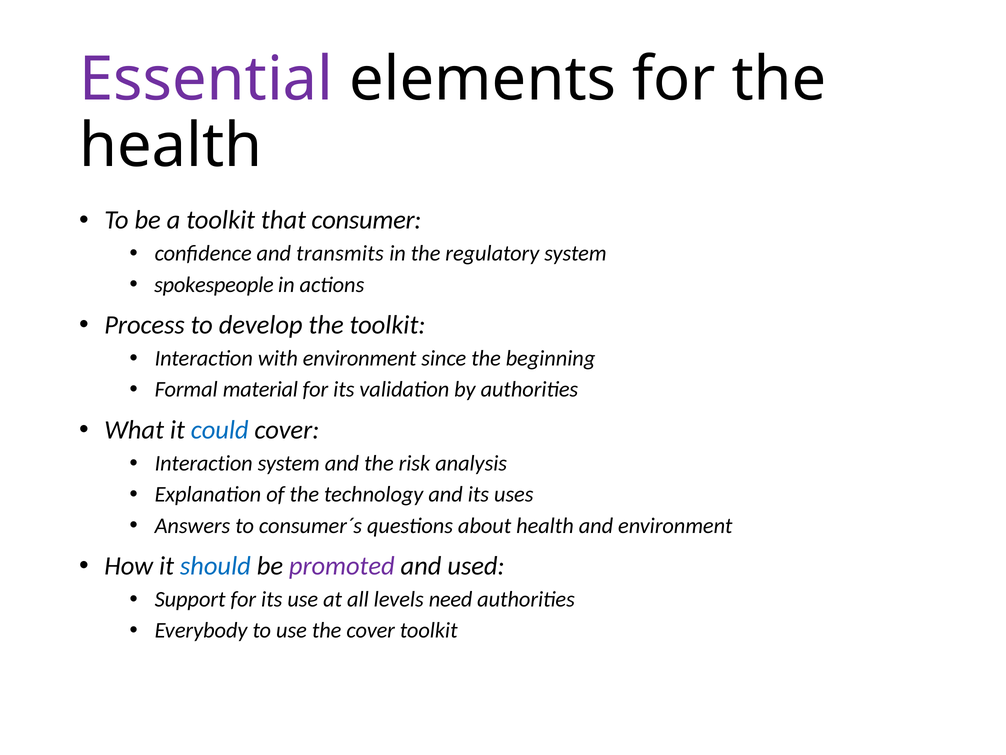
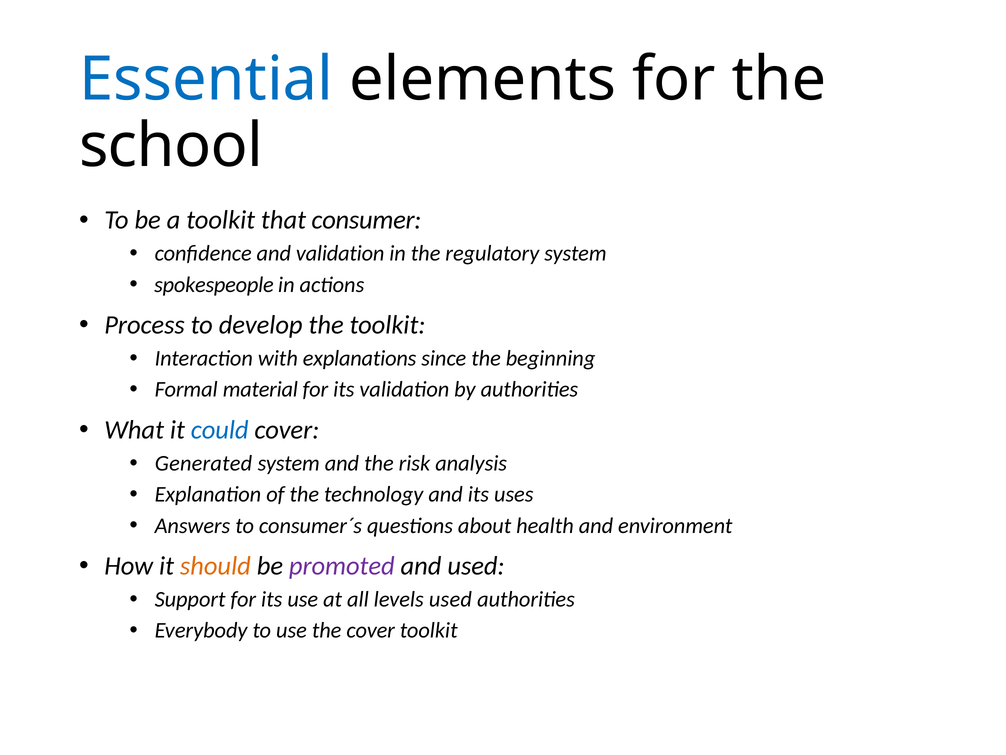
Essential colour: purple -> blue (206, 79)
health: health -> school (171, 146)
and transmits: transmits -> validation (340, 253)
with environment: environment -> explanations (360, 358)
Interaction: Interaction -> Generated (204, 463)
should colour: blue -> orange (215, 566)
levels need: need -> used (450, 599)
